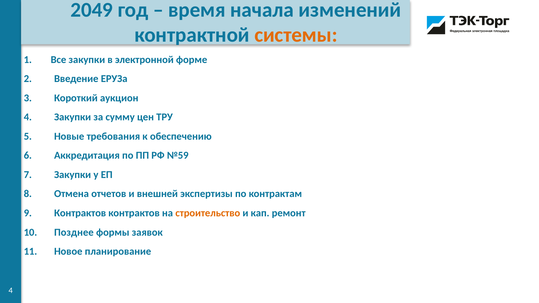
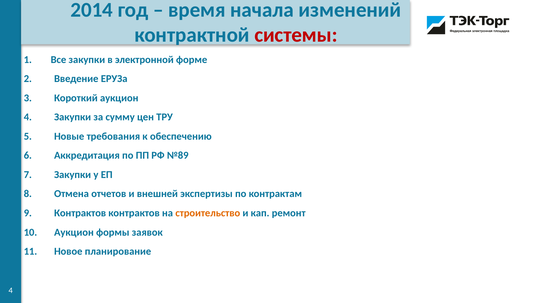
2049: 2049 -> 2014 (92, 10)
системы colour: orange -> red (296, 35)
№59: №59 -> №89 (178, 156)
Позднее: Позднее -> Аукцион (74, 232)
